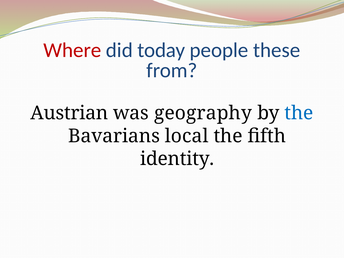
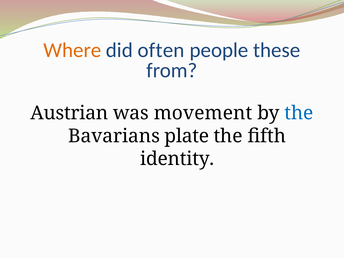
Where colour: red -> orange (72, 50)
today: today -> often (161, 50)
geography: geography -> movement (203, 113)
local: local -> plate (187, 136)
